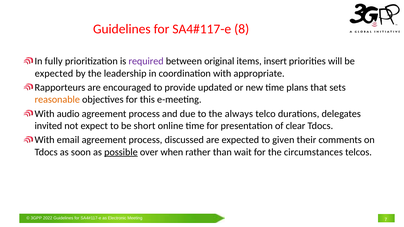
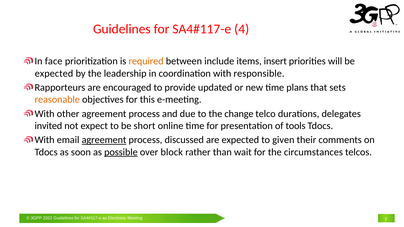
8: 8 -> 4 (242, 29)
fully: fully -> face (54, 61)
required colour: purple -> orange (146, 61)
original: original -> include (219, 61)
appropriate: appropriate -> responsible (259, 73)
audio: audio -> other (68, 114)
always: always -> change (239, 114)
clear: clear -> tools (296, 126)
agreement underline: none -> present (104, 140)
when: when -> block (172, 152)
